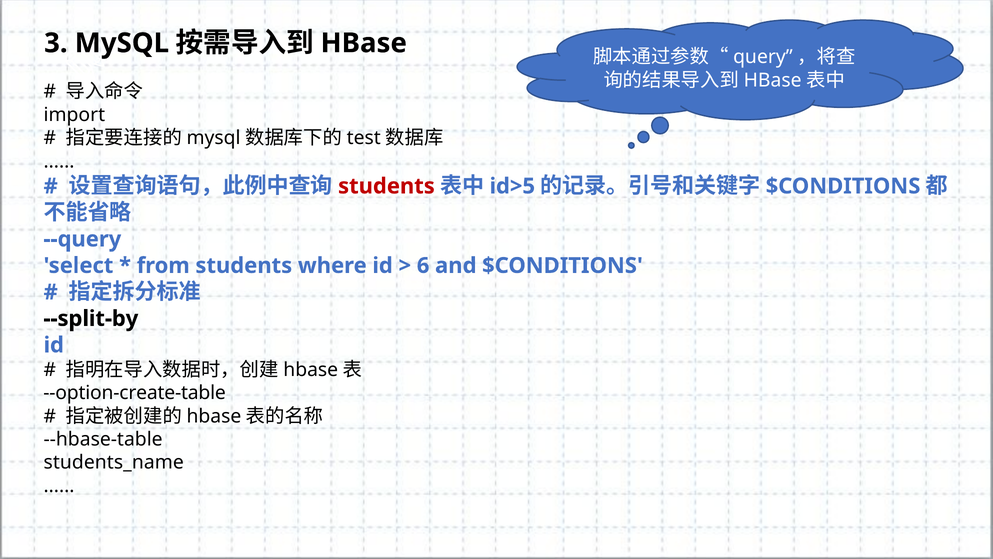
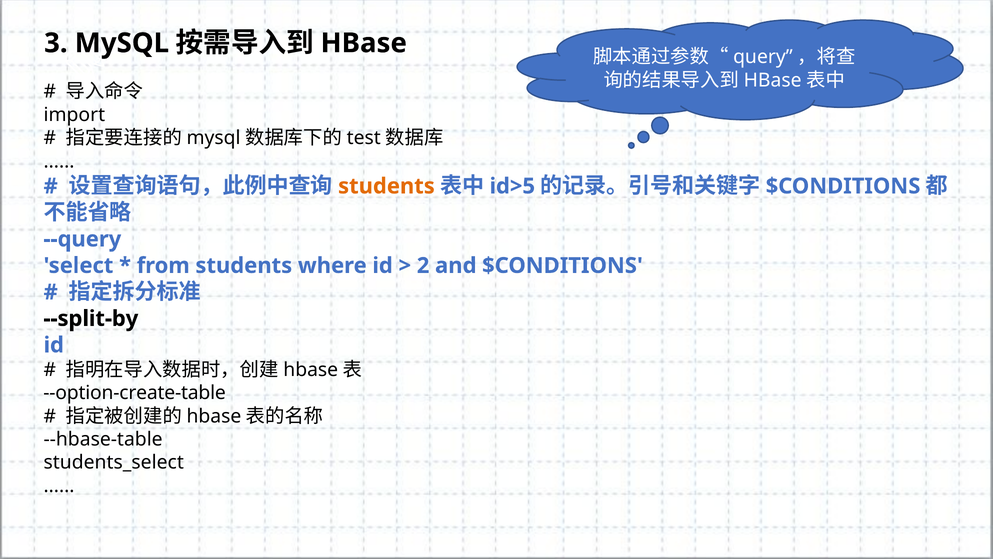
students colour: red -> orange (386, 186)
6: 6 -> 2 (423, 265)
students_name: students_name -> students_select (114, 462)
